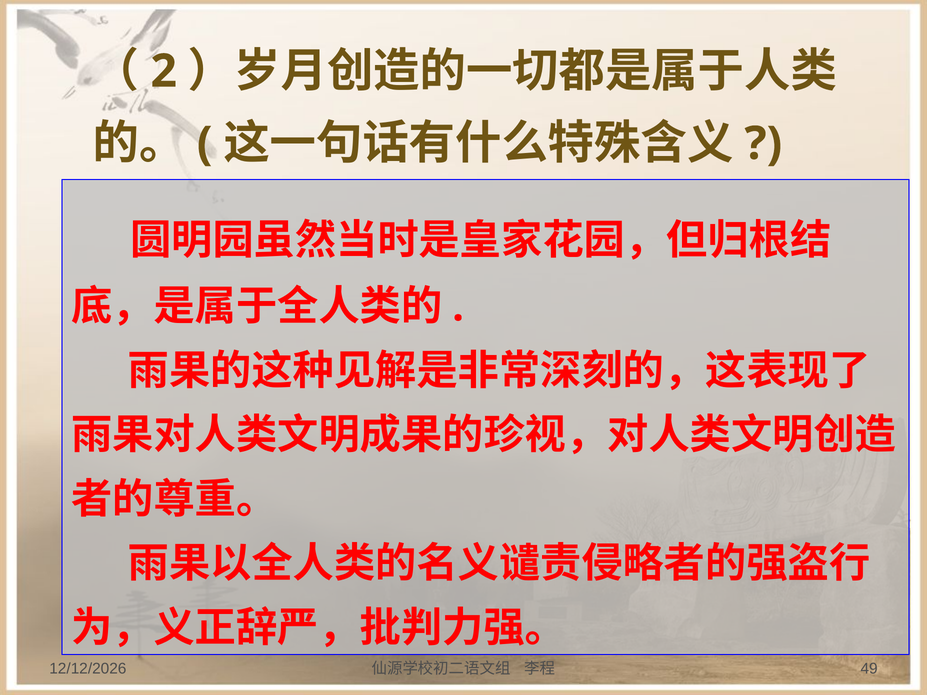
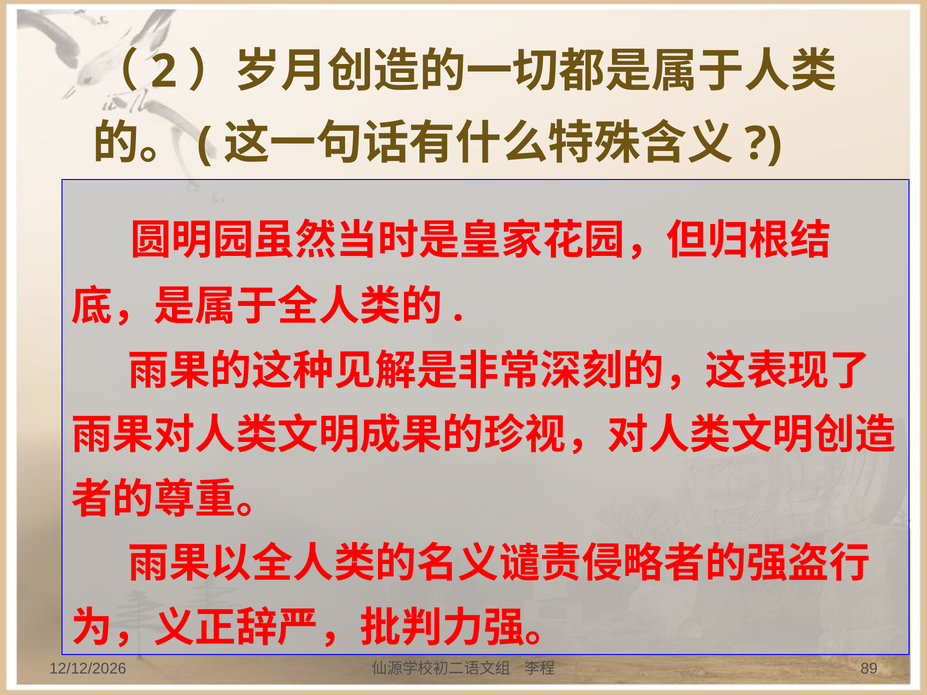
49: 49 -> 89 (869, 669)
